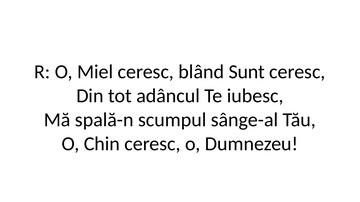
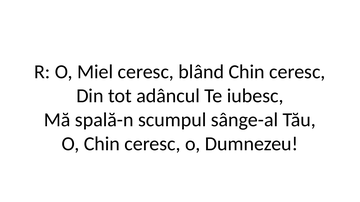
blând Sunt: Sunt -> Chin (247, 72)
